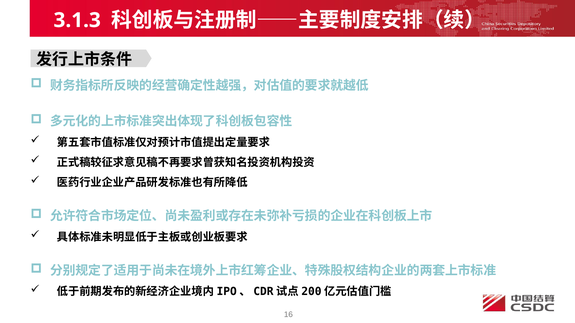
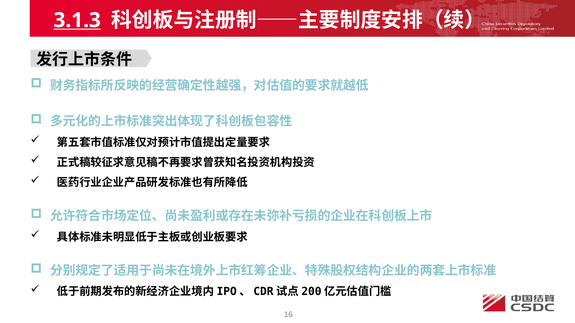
3.1.3 underline: none -> present (77, 20)
